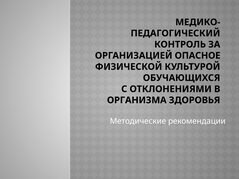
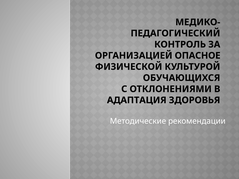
ОРГАНИЗМА: ОРГАНИЗМА -> АДАПТАЦИЯ (137, 100)
